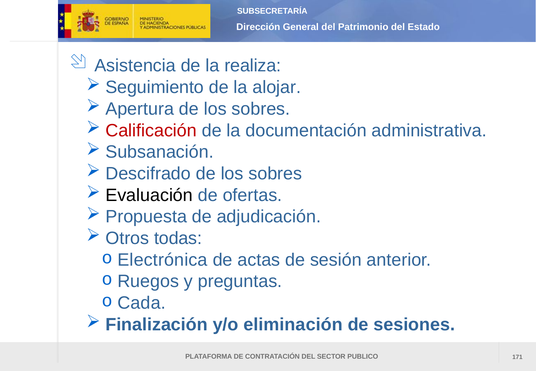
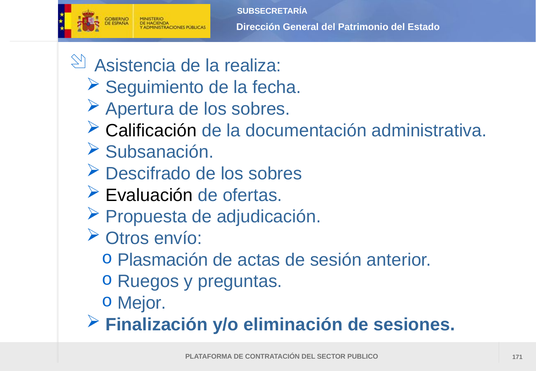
alojar: alojar -> fecha (277, 87)
Calificación colour: red -> black (151, 130)
todas: todas -> envío (178, 238)
Electrónica: Electrónica -> Plasmación (163, 260)
Cada: Cada -> Mejor (142, 303)
